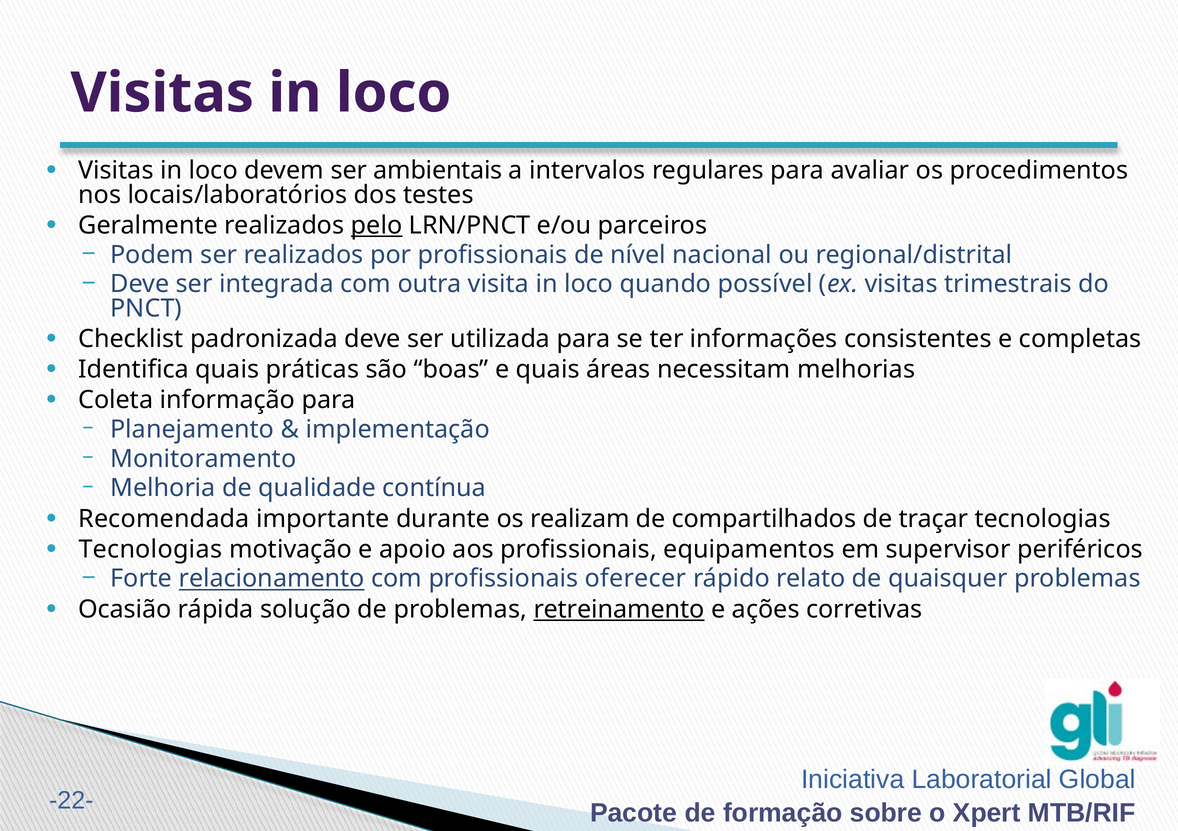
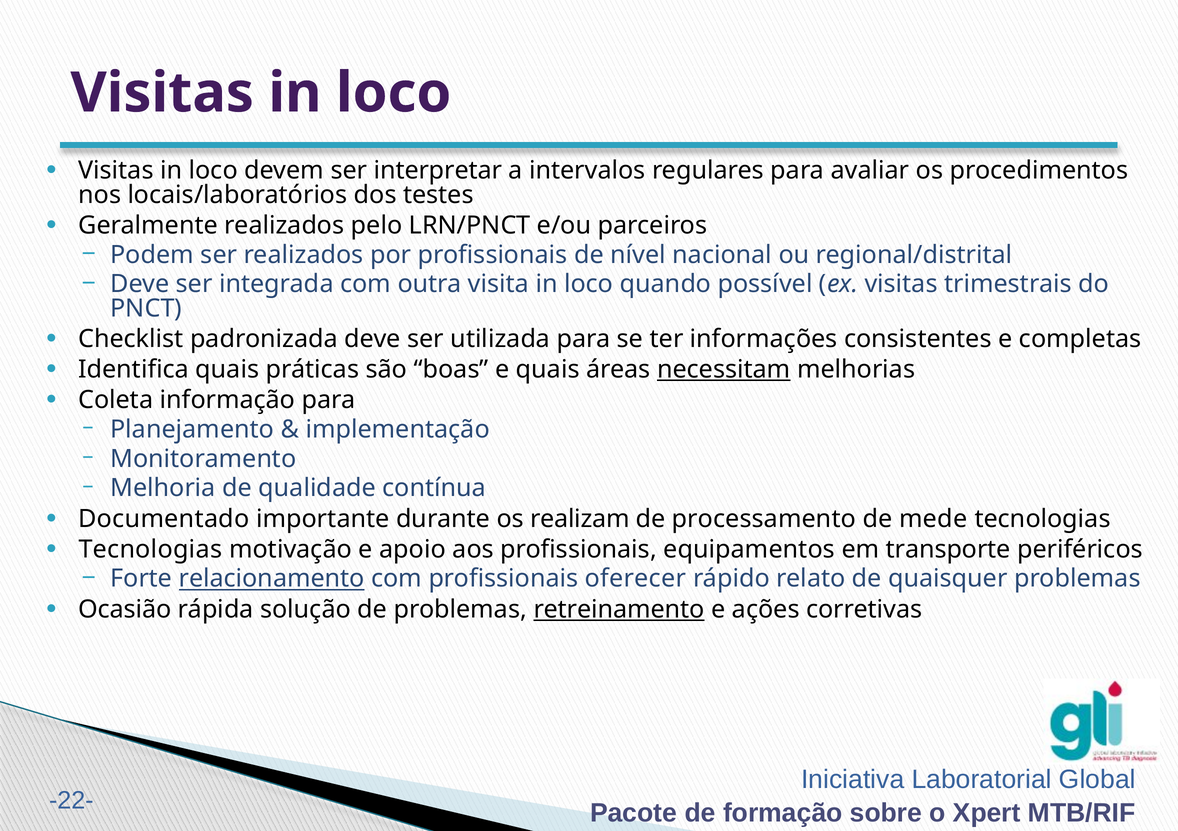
ambientais: ambientais -> interpretar (438, 171)
pelo underline: present -> none (377, 225)
necessitam underline: none -> present (724, 370)
Recomendada: Recomendada -> Documentado (164, 519)
compartilhados: compartilhados -> processamento (764, 519)
traçar: traçar -> mede (933, 519)
supervisor: supervisor -> transporte (948, 550)
